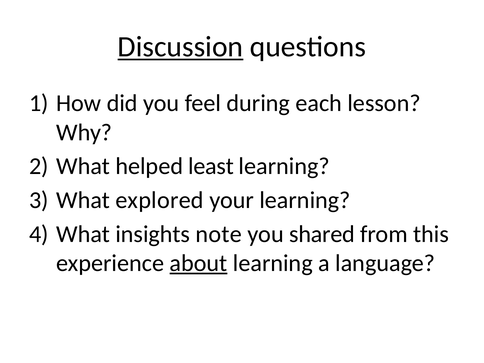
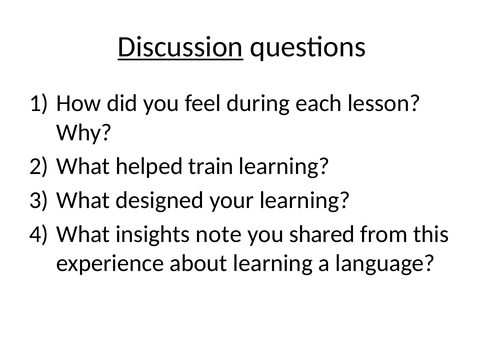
least: least -> train (211, 166)
explored: explored -> designed (160, 200)
about underline: present -> none (198, 263)
